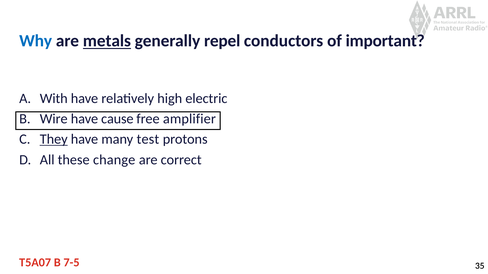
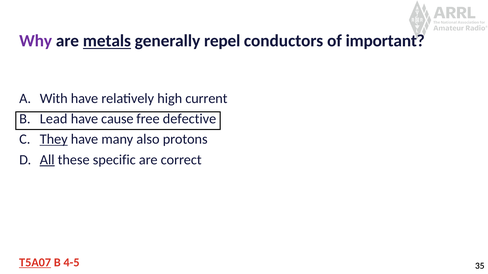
Why colour: blue -> purple (36, 41)
electric: electric -> current (206, 99)
Wire: Wire -> Lead (54, 119)
amplifier: amplifier -> defective (190, 119)
test: test -> also (148, 140)
All underline: none -> present (47, 160)
change: change -> specific (114, 160)
T5A07 underline: none -> present (35, 263)
7-5: 7-5 -> 4-5 (71, 263)
